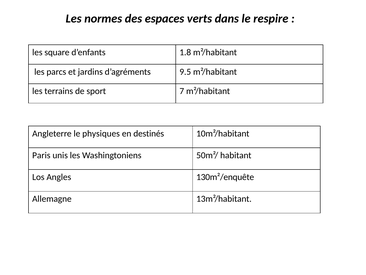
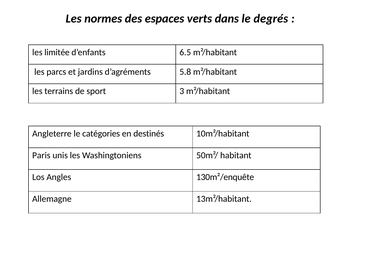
respire: respire -> degrés (271, 19)
square: square -> limitée (57, 52)
1.8: 1.8 -> 6.5 (185, 52)
9.5: 9.5 -> 5.8 (185, 72)
7: 7 -> 3 (182, 91)
physiques: physiques -> catégories (101, 133)
